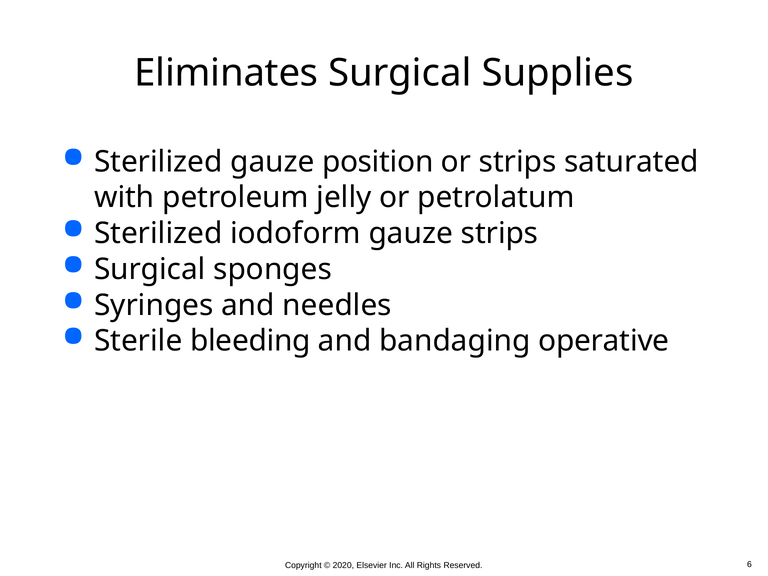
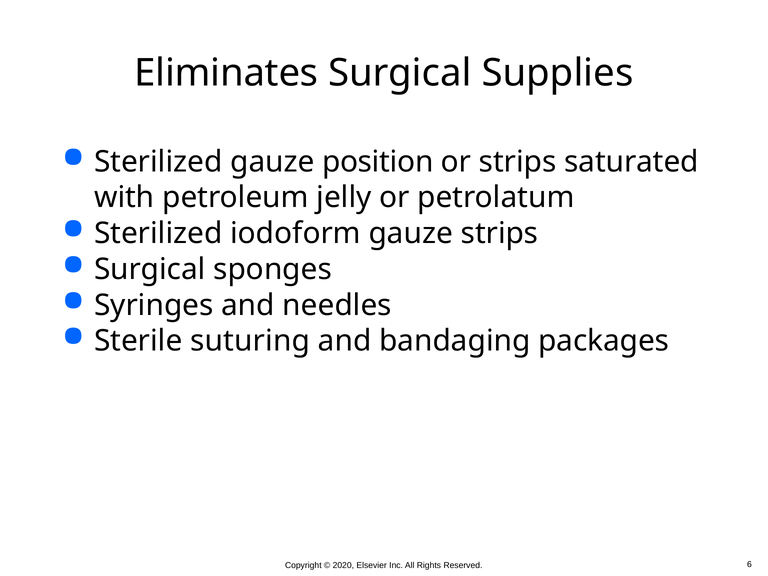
bleeding: bleeding -> suturing (250, 341)
operative: operative -> packages (604, 341)
